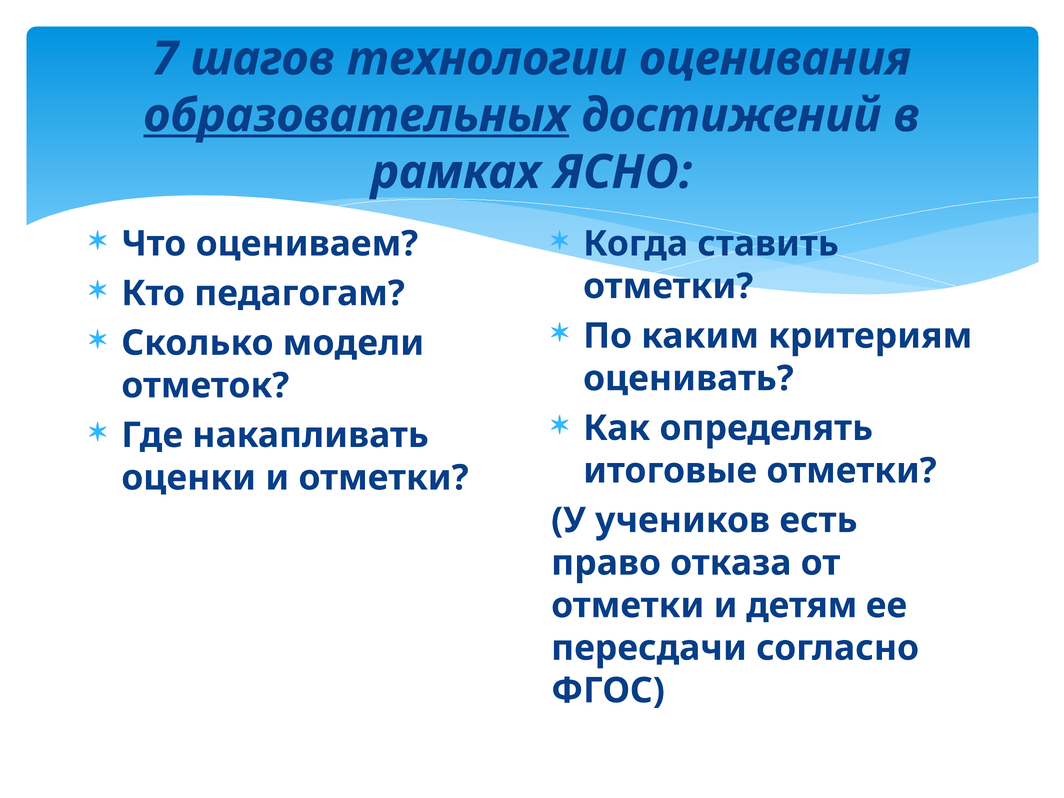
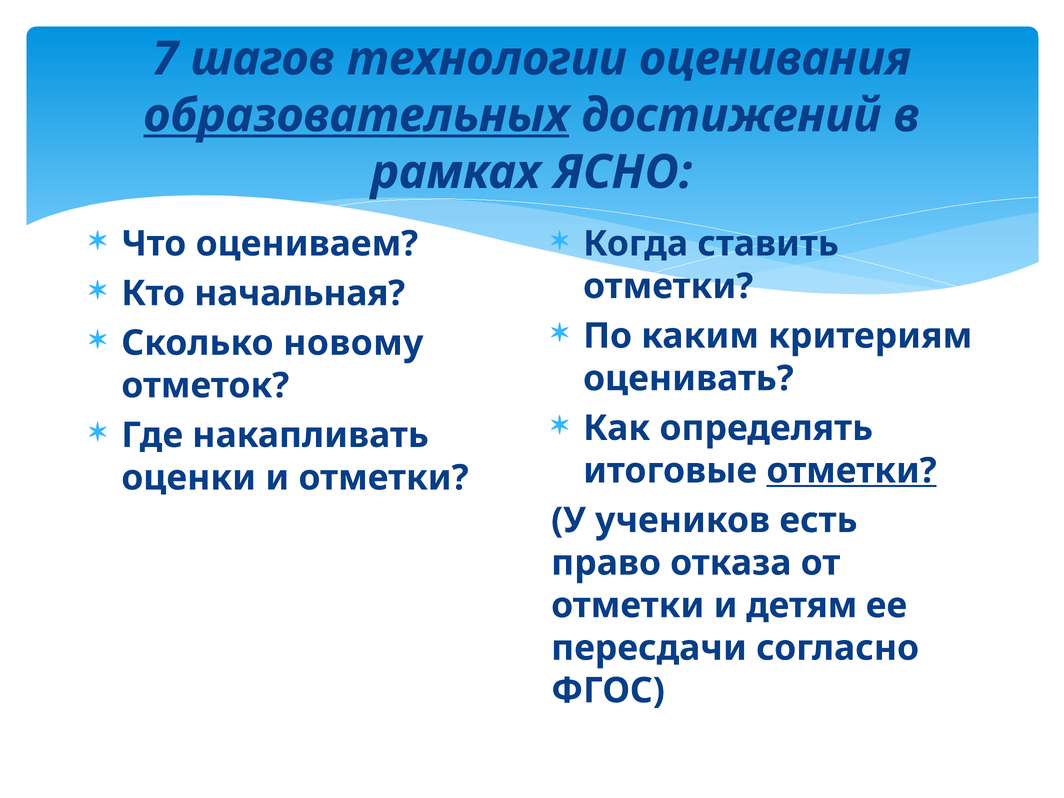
педагогам: педагогам -> начальная (300, 293)
модели: модели -> новому (353, 343)
отметки underline: none -> present (852, 471)
